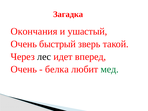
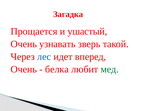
Окончания: Окончания -> Прощается (34, 31)
быстрый: быстрый -> узнавать (57, 44)
лес colour: black -> blue (44, 57)
